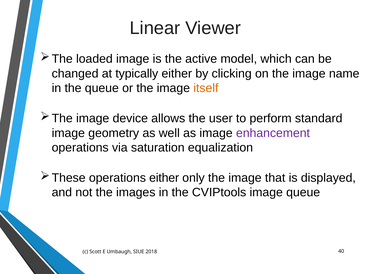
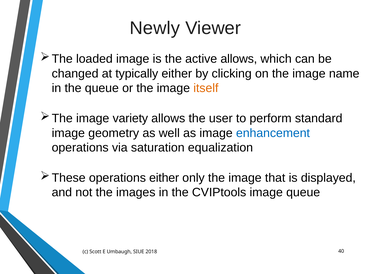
Linear: Linear -> Newly (155, 28)
active model: model -> allows (239, 59)
device: device -> variety (130, 119)
enhancement colour: purple -> blue (273, 133)
